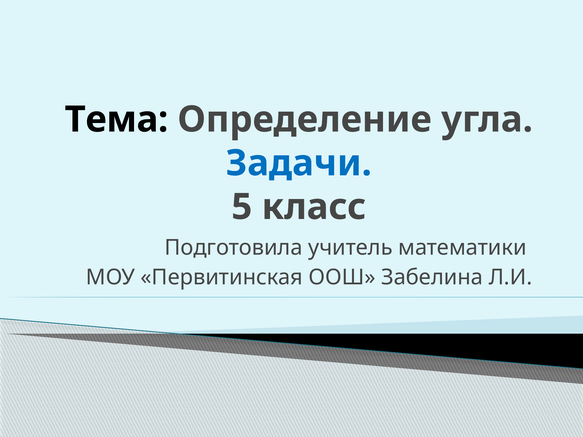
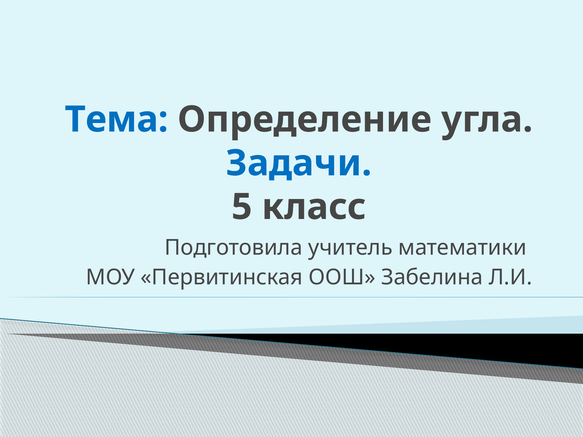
Тема colour: black -> blue (116, 120)
